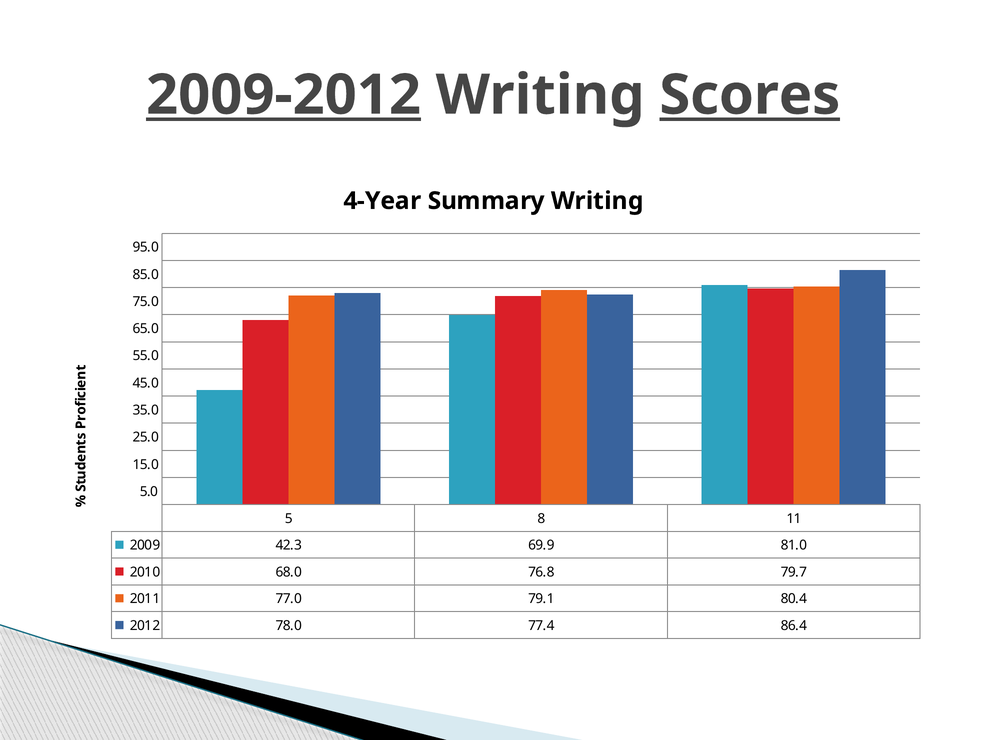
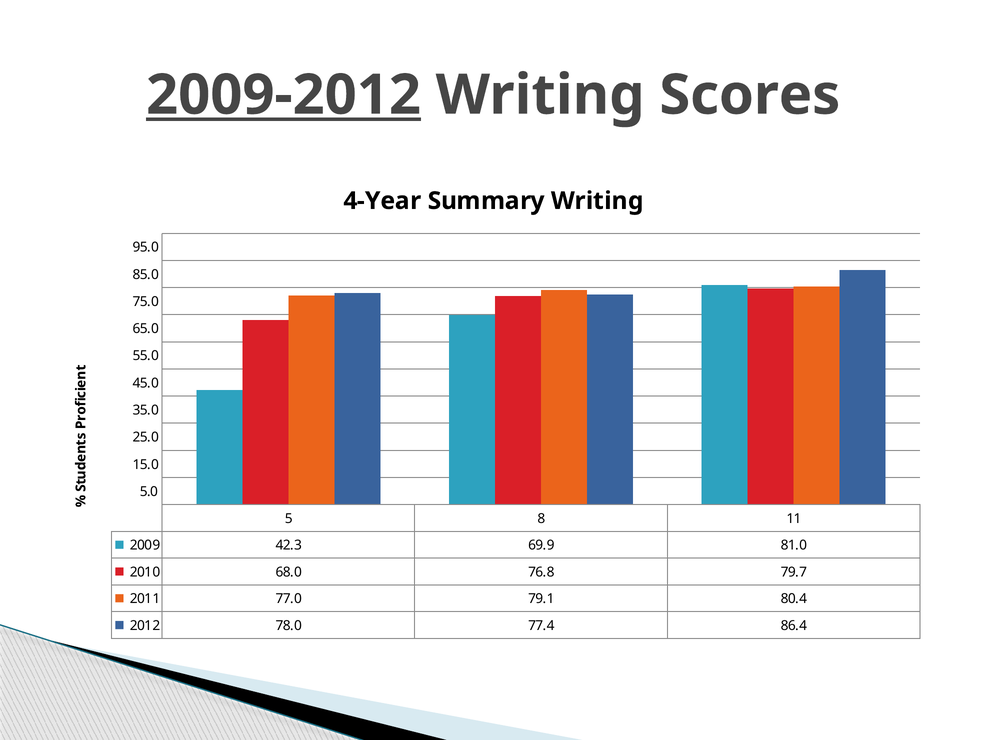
Scores underline: present -> none (750, 95)
